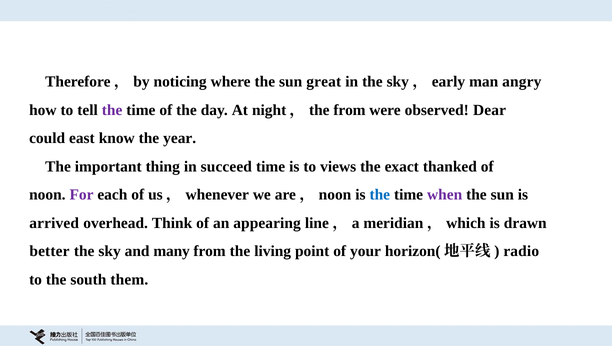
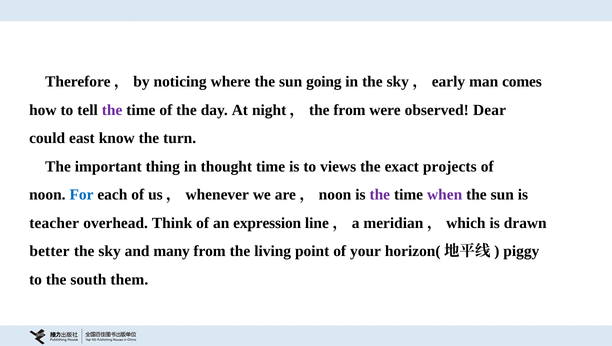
great: great -> going (324, 82)
angry: angry -> comes (522, 82)
year: year -> turn (180, 138)
succeed: succeed -> thought (226, 167)
thanked: thanked -> projects (450, 167)
For colour: purple -> blue (82, 195)
the colour: blue -> purple (380, 195)
arrived: arrived -> teacher (54, 223)
appearing: appearing -> expression (267, 223)
radio: radio -> piggy (521, 251)
